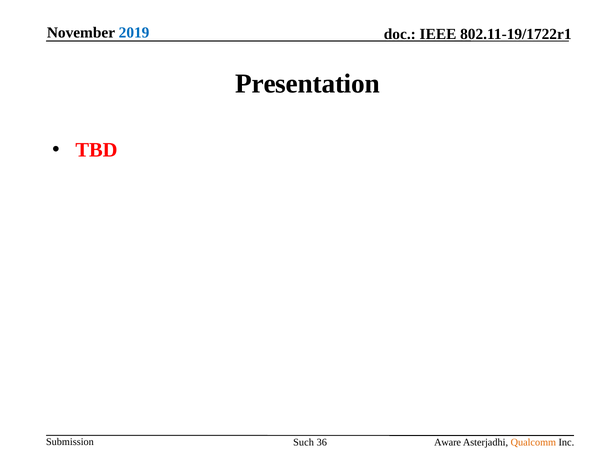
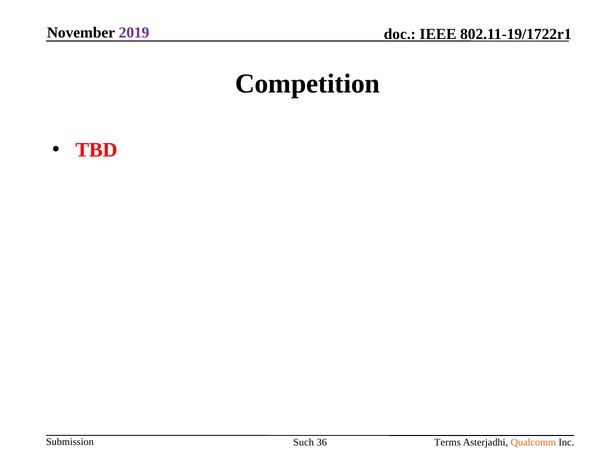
2019 colour: blue -> purple (134, 33)
Presentation: Presentation -> Competition (307, 84)
Aware: Aware -> Terms (447, 442)
